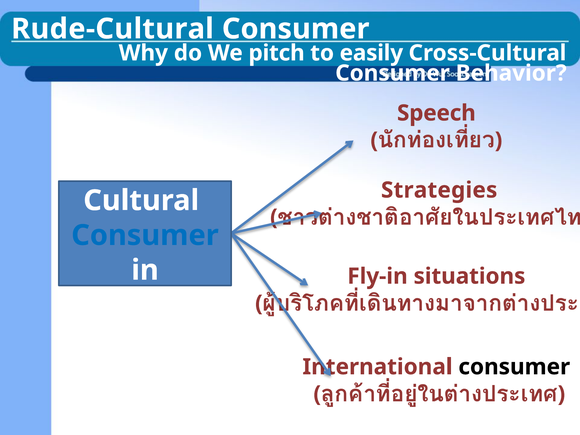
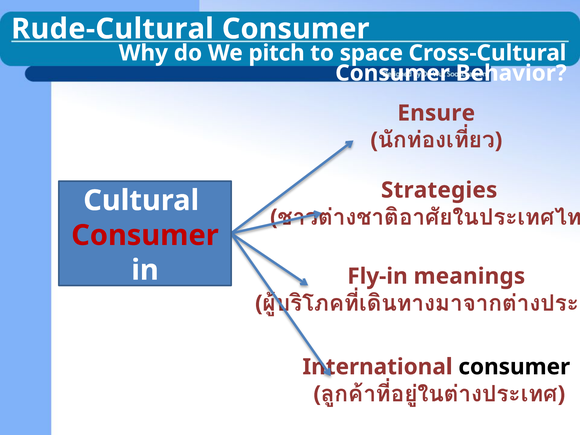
easily: easily -> space (371, 53)
Speech: Speech -> Ensure (436, 113)
Consumer colour: blue -> red (145, 235)
situations: situations -> meanings (469, 276)
